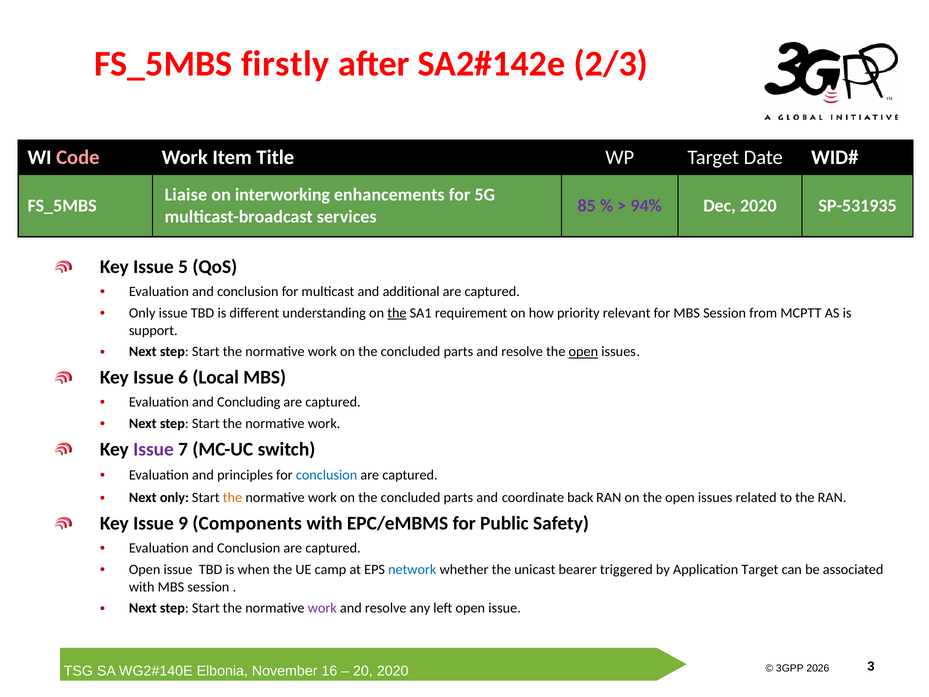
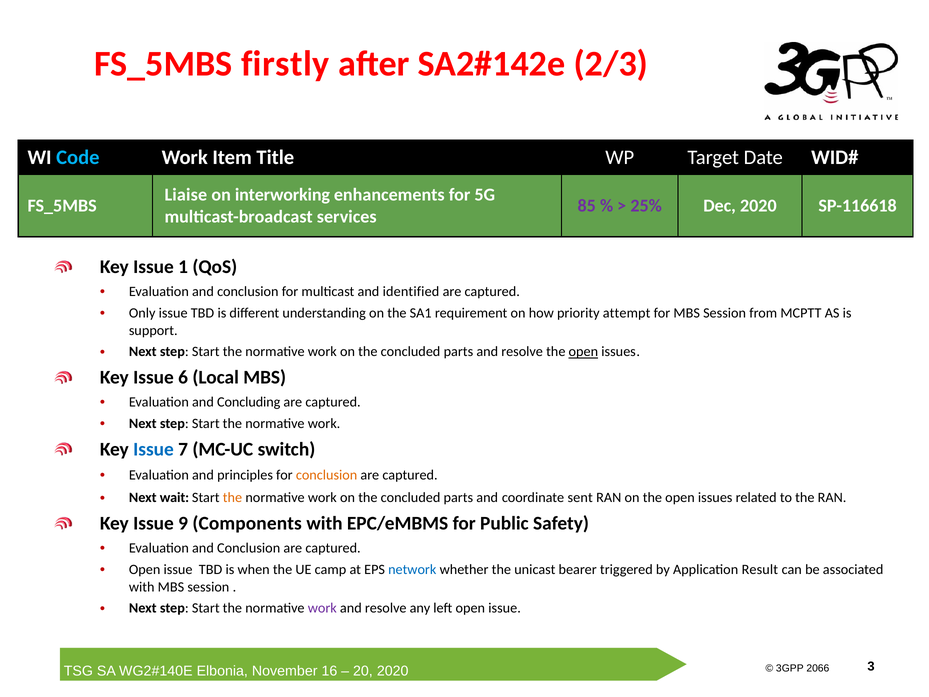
Code colour: pink -> light blue (78, 157)
94%: 94% -> 25% (646, 206)
SP-531935: SP-531935 -> SP-116618 (858, 206)
5: 5 -> 1 (183, 267)
additional: additional -> identified (411, 291)
the underline: present -> none (397, 313)
relevant: relevant -> attempt (627, 313)
Issue colour: purple -> blue (153, 449)
conclusion colour: blue -> orange (327, 475)
Next only: only -> wait (174, 498)
back: back -> sent (580, 498)
Application Target: Target -> Result (760, 569)
2026: 2026 -> 2066 (818, 668)
